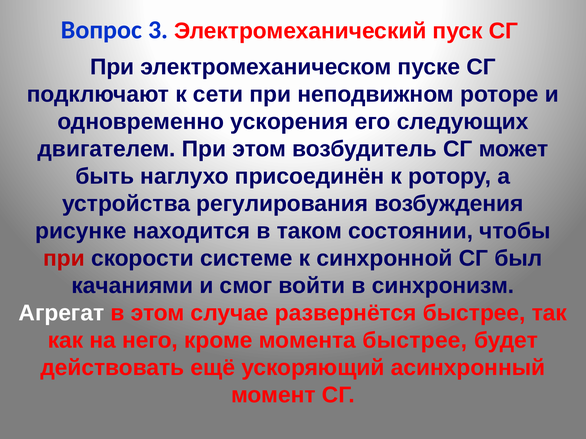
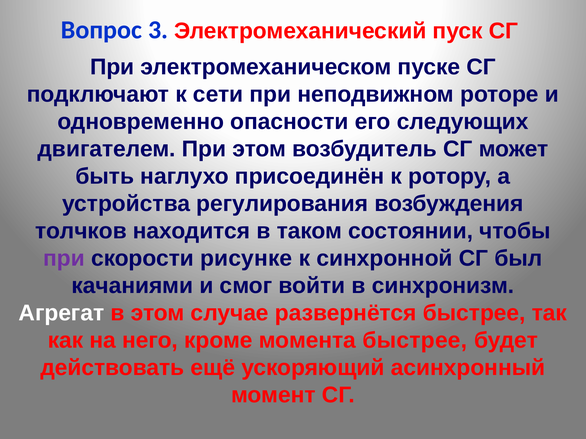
ускорения: ускорения -> опасности (289, 122)
рисунке: рисунке -> толчков (81, 231)
при colour: red -> purple (64, 259)
системе: системе -> рисунке (246, 259)
